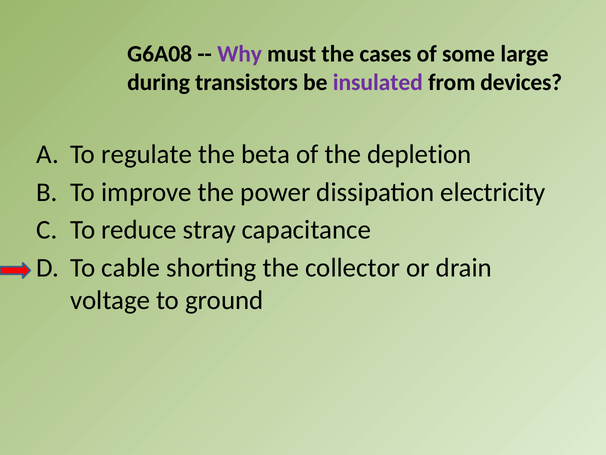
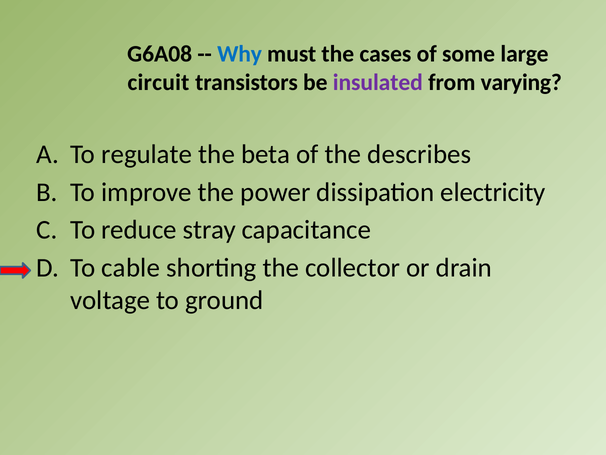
Why colour: purple -> blue (240, 54)
during: during -> circuit (158, 82)
devices: devices -> varying (521, 82)
depletion: depletion -> describes (419, 154)
